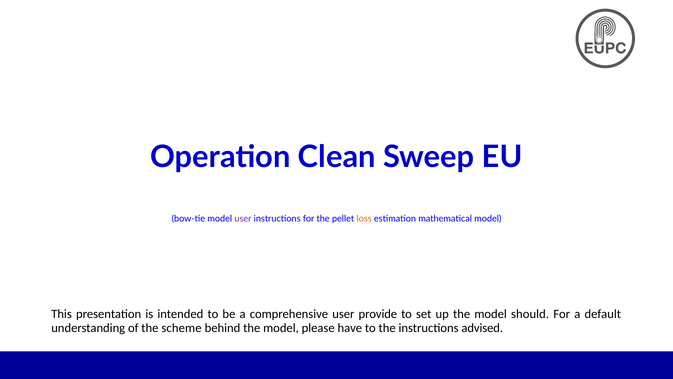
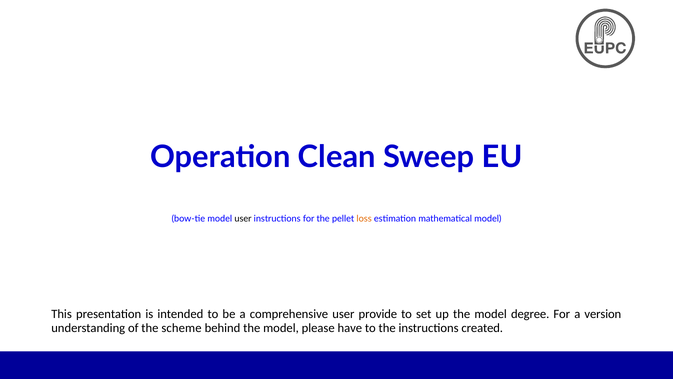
user colour: purple -> black (243, 218)
should: should -> degree (530, 314)
default: default -> version (603, 314)
advised: advised -> created (482, 328)
